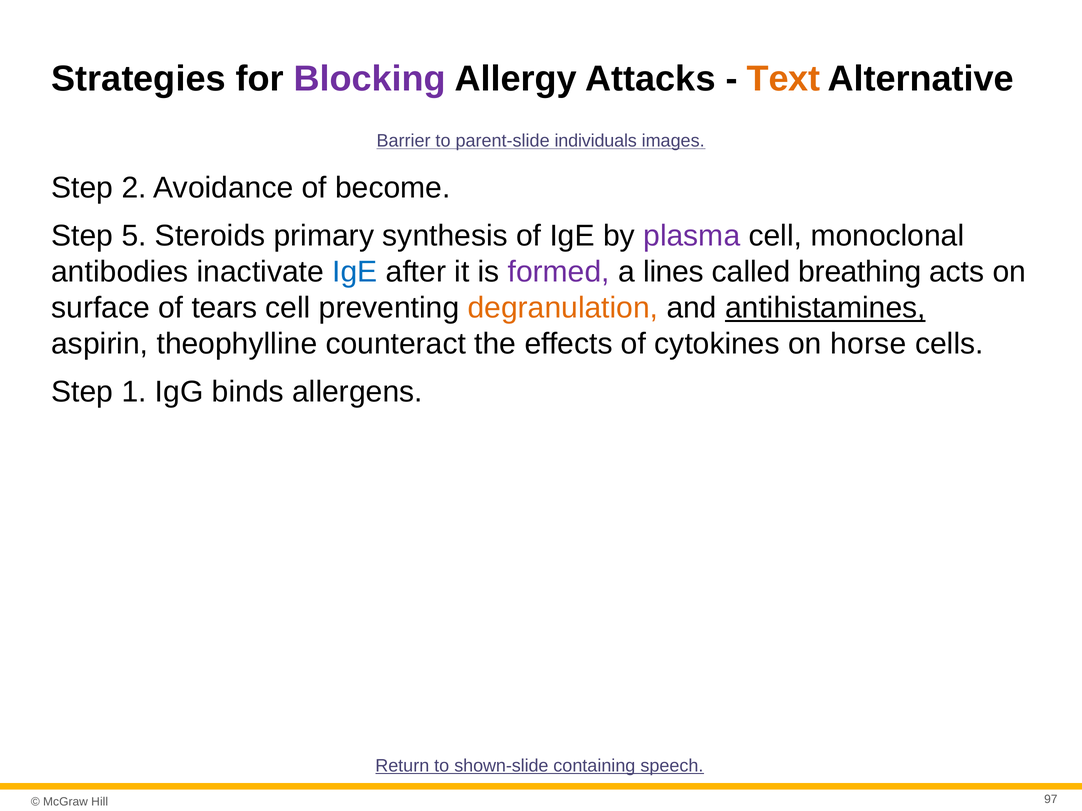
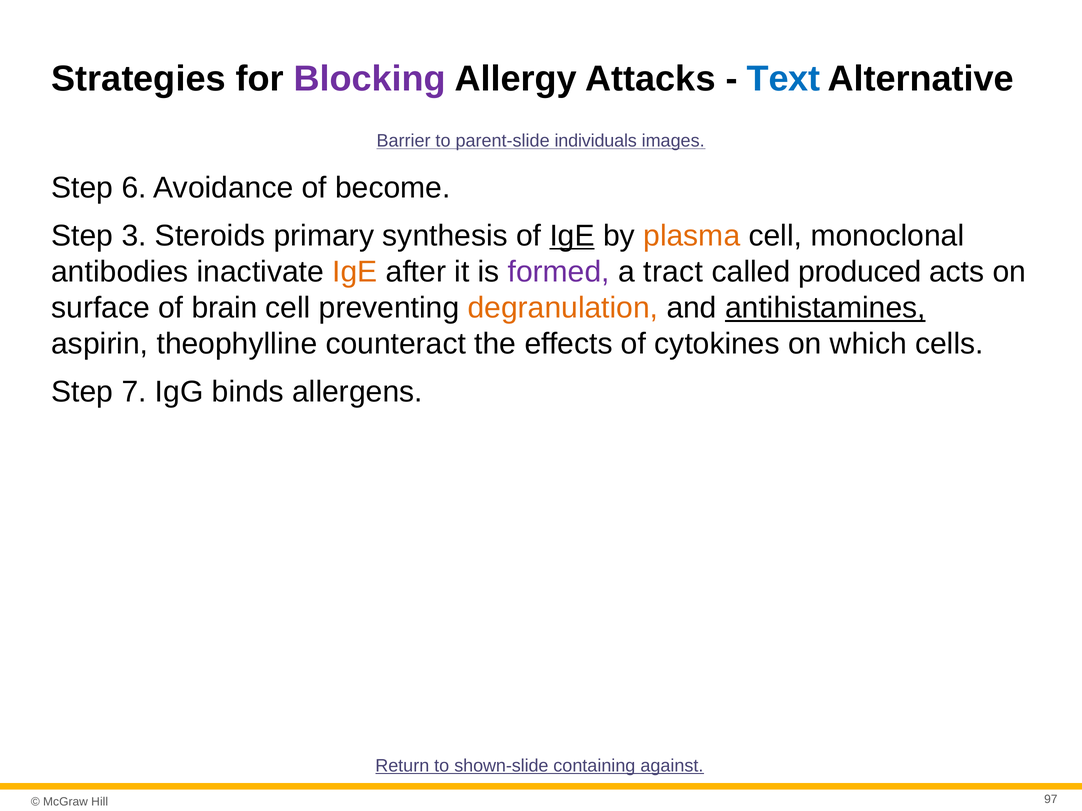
Text colour: orange -> blue (784, 79)
2: 2 -> 6 (134, 188)
5: 5 -> 3 (134, 236)
IgE underline: none -> present (572, 236)
plasma colour: purple -> orange (692, 236)
IgE colour: blue -> orange (355, 272)
lines: lines -> tract (673, 272)
breathing: breathing -> produced (860, 272)
tears: tears -> brain (225, 308)
horse: horse -> which (868, 344)
1: 1 -> 7 (134, 392)
speech: speech -> against (672, 766)
